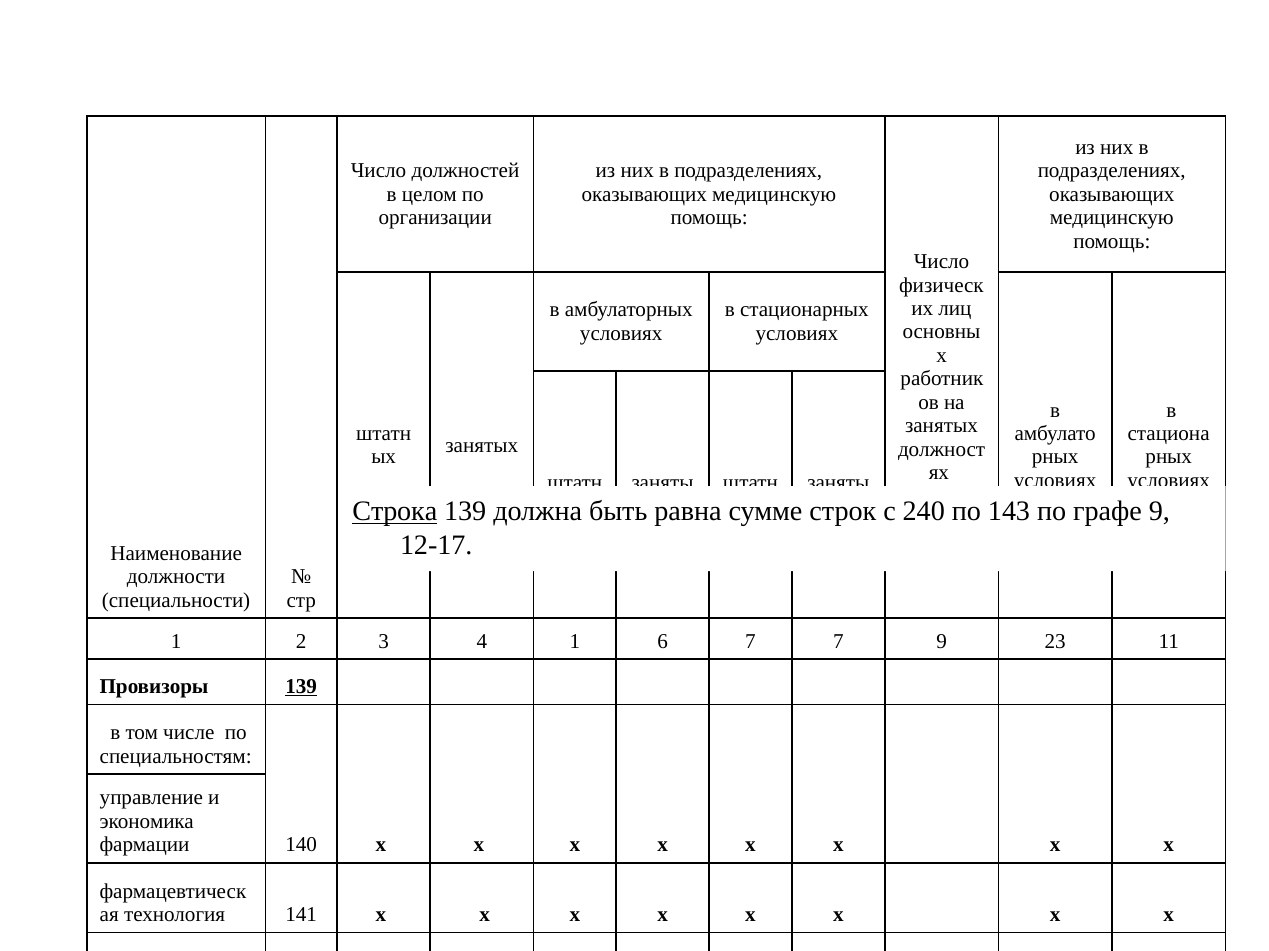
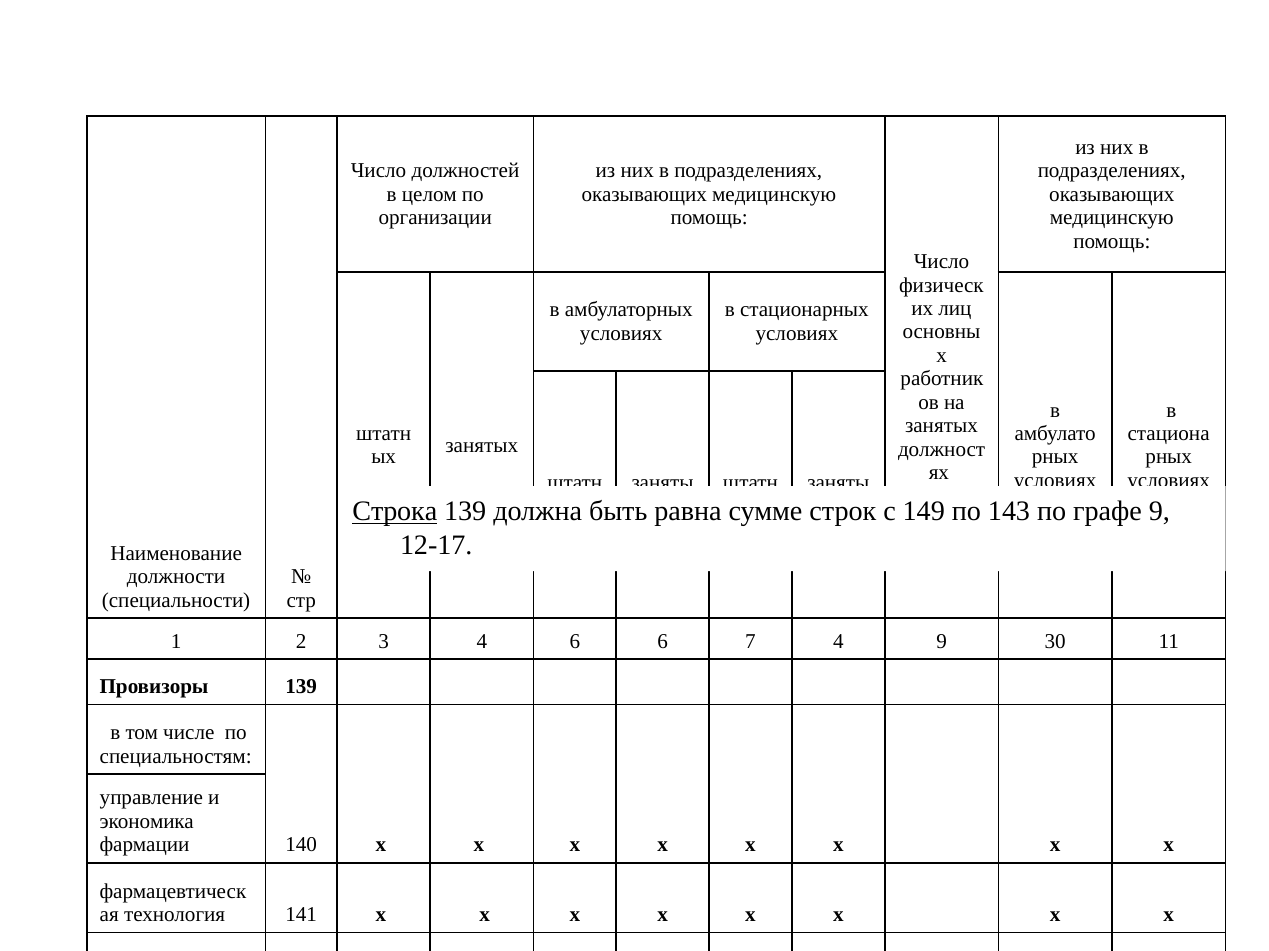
240: 240 -> 149 (924, 512)
4 1: 1 -> 6 (575, 642)
7 7: 7 -> 4 (838, 642)
23: 23 -> 30 (1055, 642)
139 underline: present -> none (301, 687)
